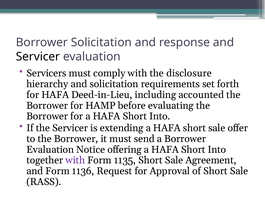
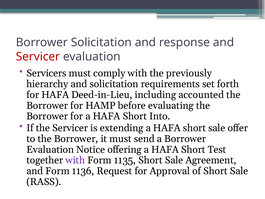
Servicer colour: black -> red (38, 56)
disclosure: disclosure -> previously (189, 73)
Into: Into -> Test (217, 149)
